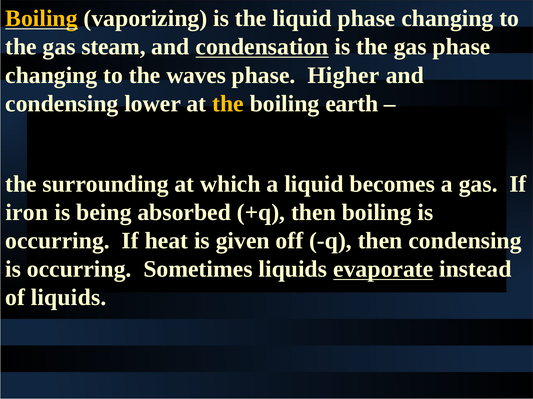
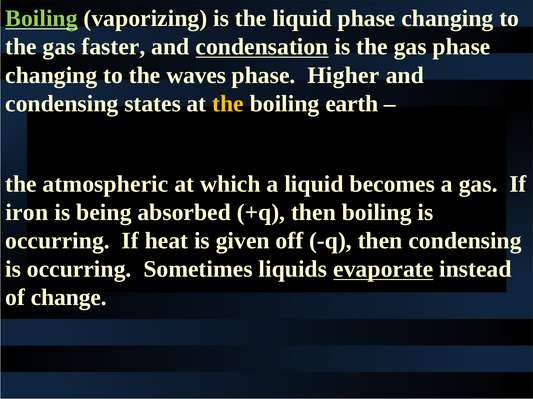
Boiling colour: yellow -> light green (41, 18)
steam: steam -> faster (113, 47)
lower: lower -> states (153, 104)
surrounding: surrounding -> atmospheric (106, 184)
of liquids: liquids -> change (69, 298)
